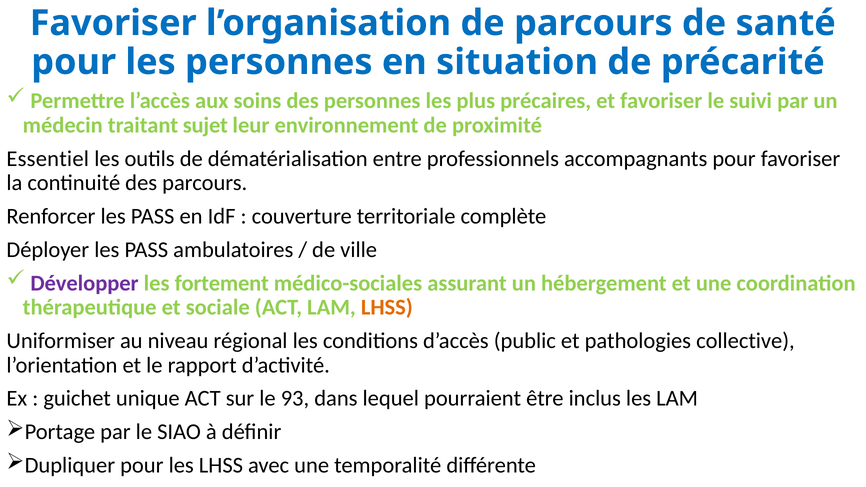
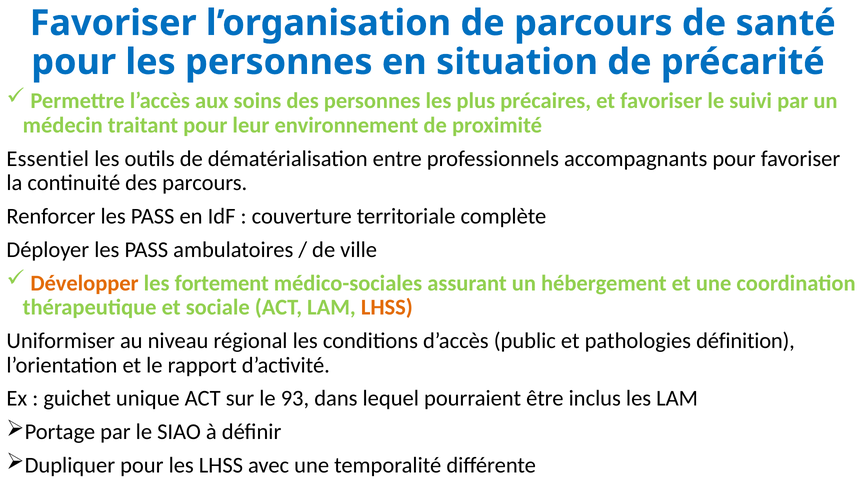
traitant sujet: sujet -> pour (205, 125)
Développer colour: purple -> orange (85, 283)
collective: collective -> définition (746, 341)
